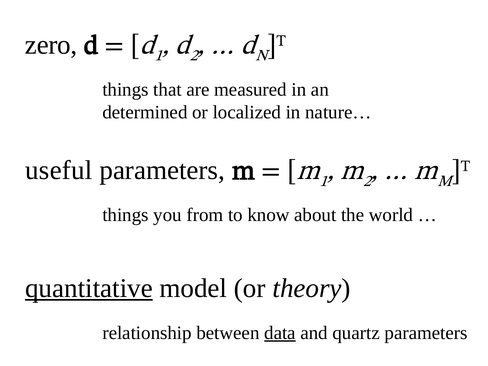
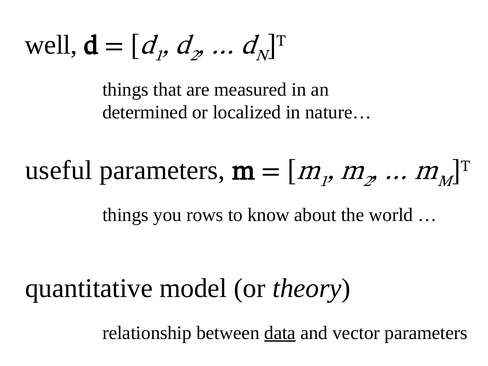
zero: zero -> well (51, 45)
from: from -> rows (205, 215)
quantitative underline: present -> none (89, 288)
quartz: quartz -> vector (356, 333)
